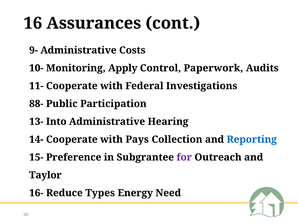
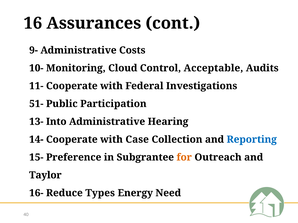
Apply: Apply -> Cloud (123, 68)
Paperwork: Paperwork -> Acceptable (213, 68)
88-: 88- -> 51- (36, 104)
Pays: Pays -> Case (137, 140)
for colour: purple -> orange (184, 158)
